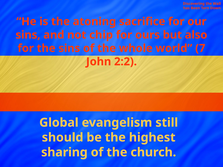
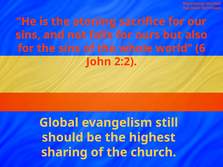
chip: chip -> falls (101, 35)
7: 7 -> 6 (200, 48)
